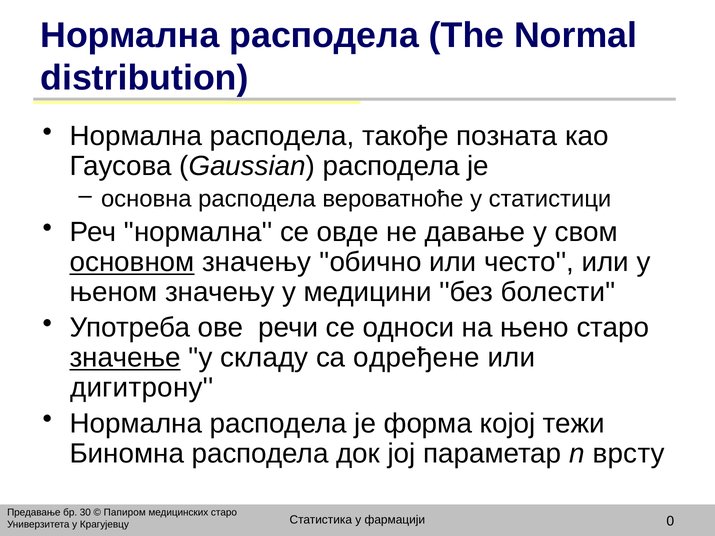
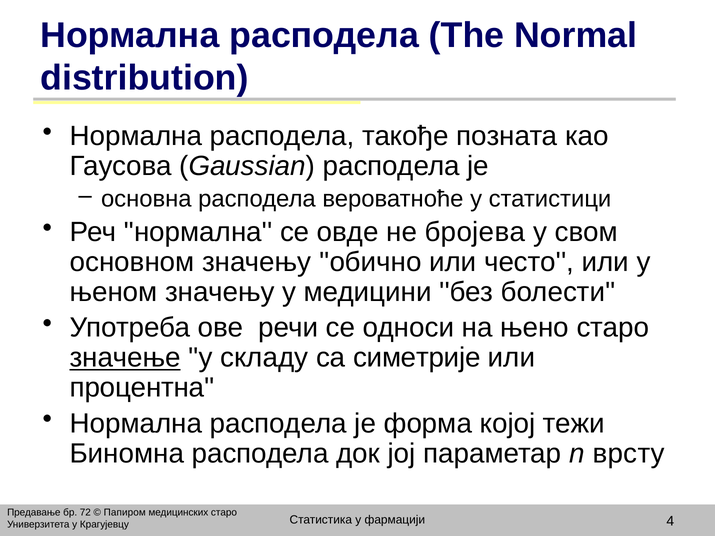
давање: давање -> бројева (475, 232)
основном underline: present -> none (132, 262)
одређене: одређене -> симетрије (417, 358)
дигитрону: дигитрону -> процентна (142, 388)
30: 30 -> 72 (85, 513)
0: 0 -> 4 (670, 522)
